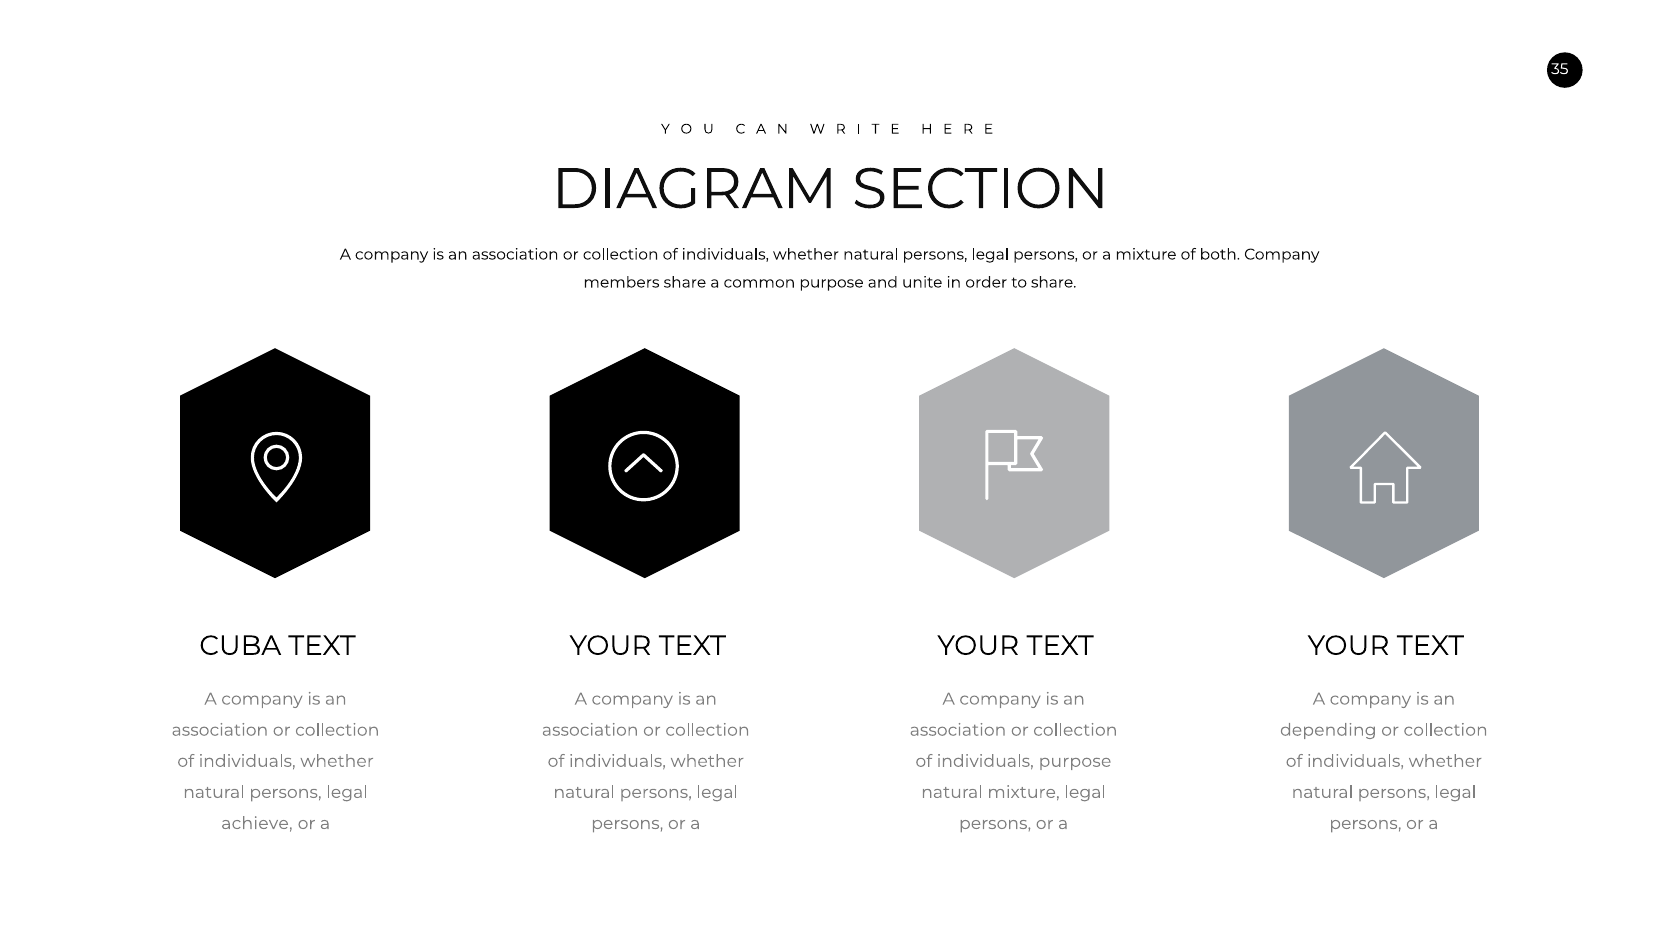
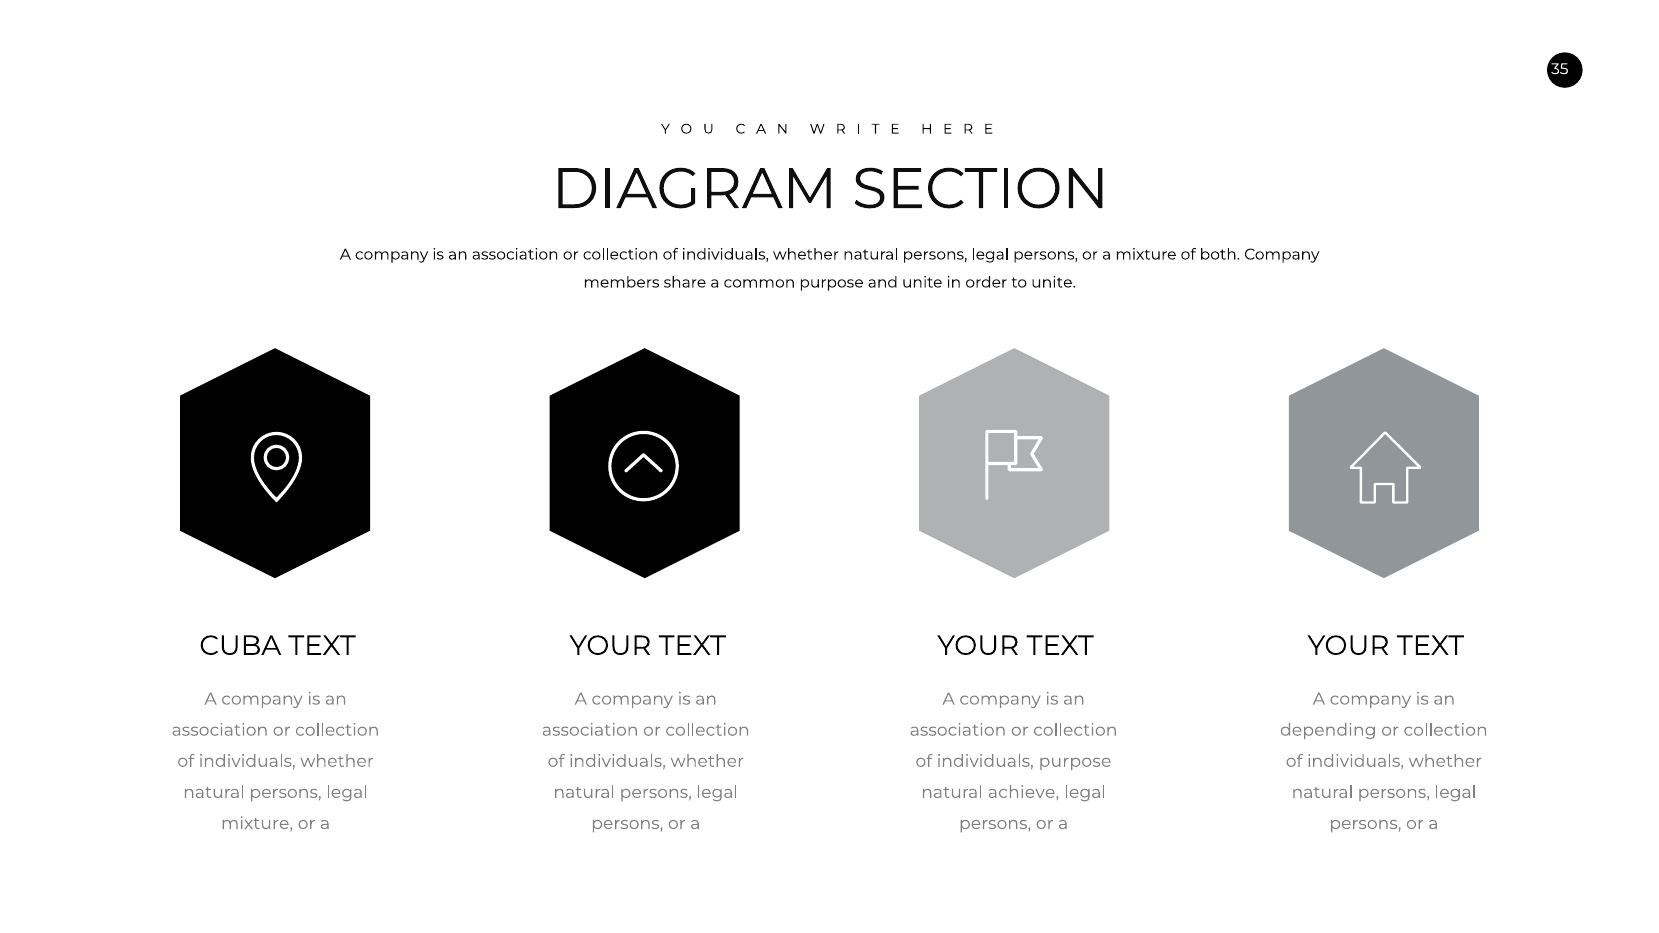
to share: share -> unite (1054, 283)
natural mixture: mixture -> achieve (1023, 793)
achieve: achieve -> mixture (257, 824)
